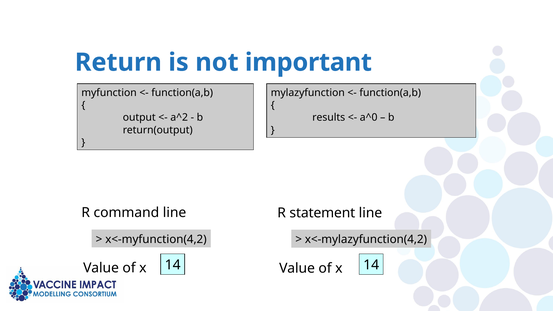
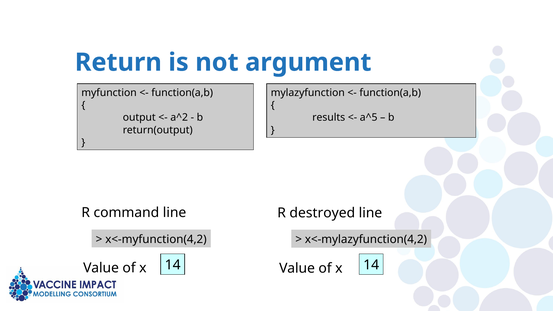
important: important -> argument (308, 62)
a^0: a^0 -> a^5 (369, 118)
statement: statement -> destroyed (322, 213)
